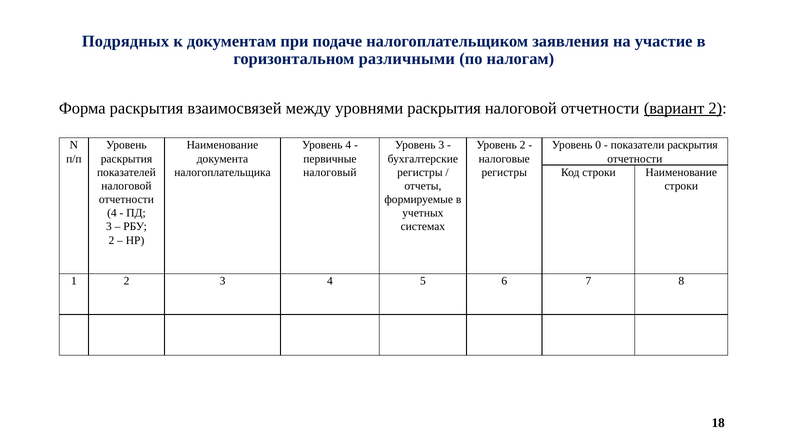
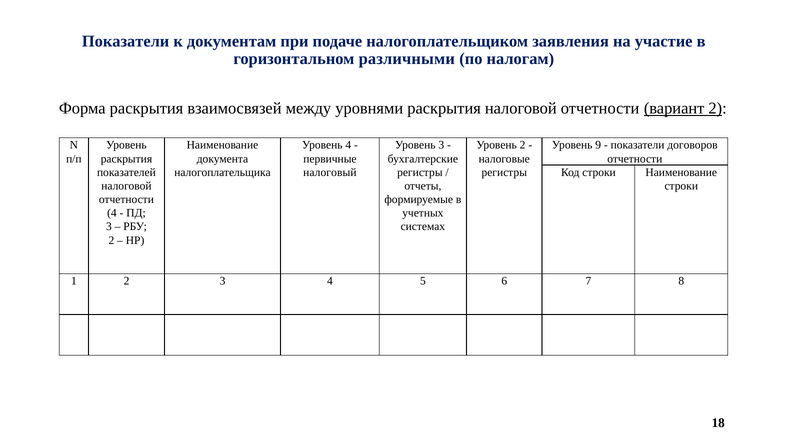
Подрядных: Подрядных -> Показатели (126, 41)
0: 0 -> 9 (598, 145)
показатели раскрытия: раскрытия -> договоров (692, 145)
